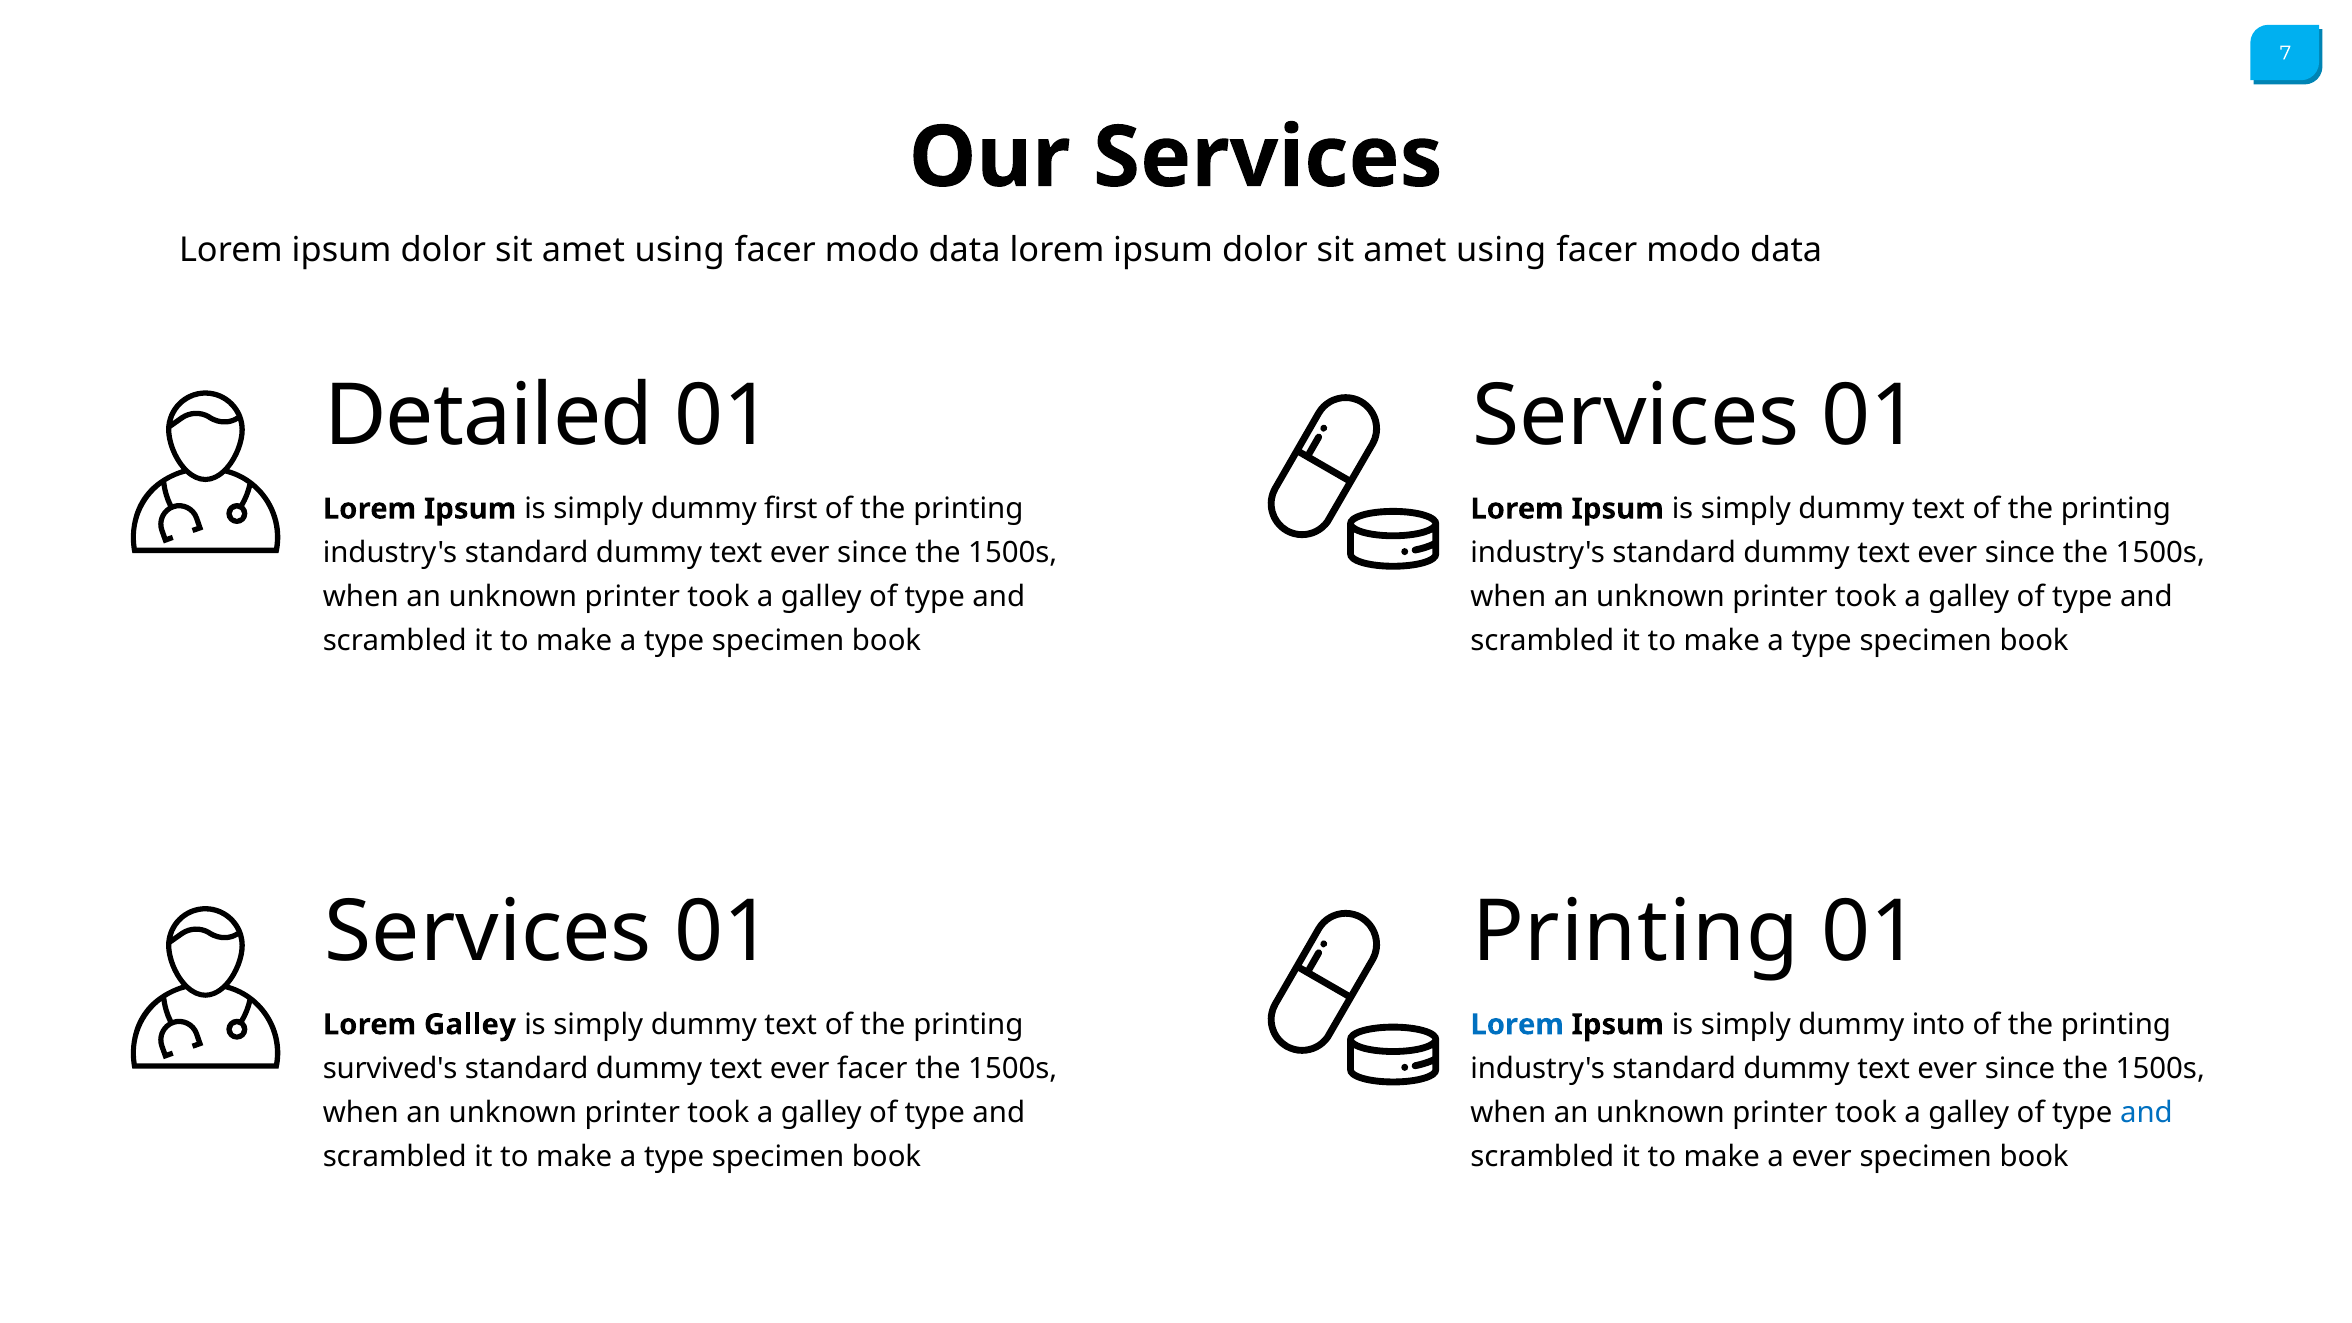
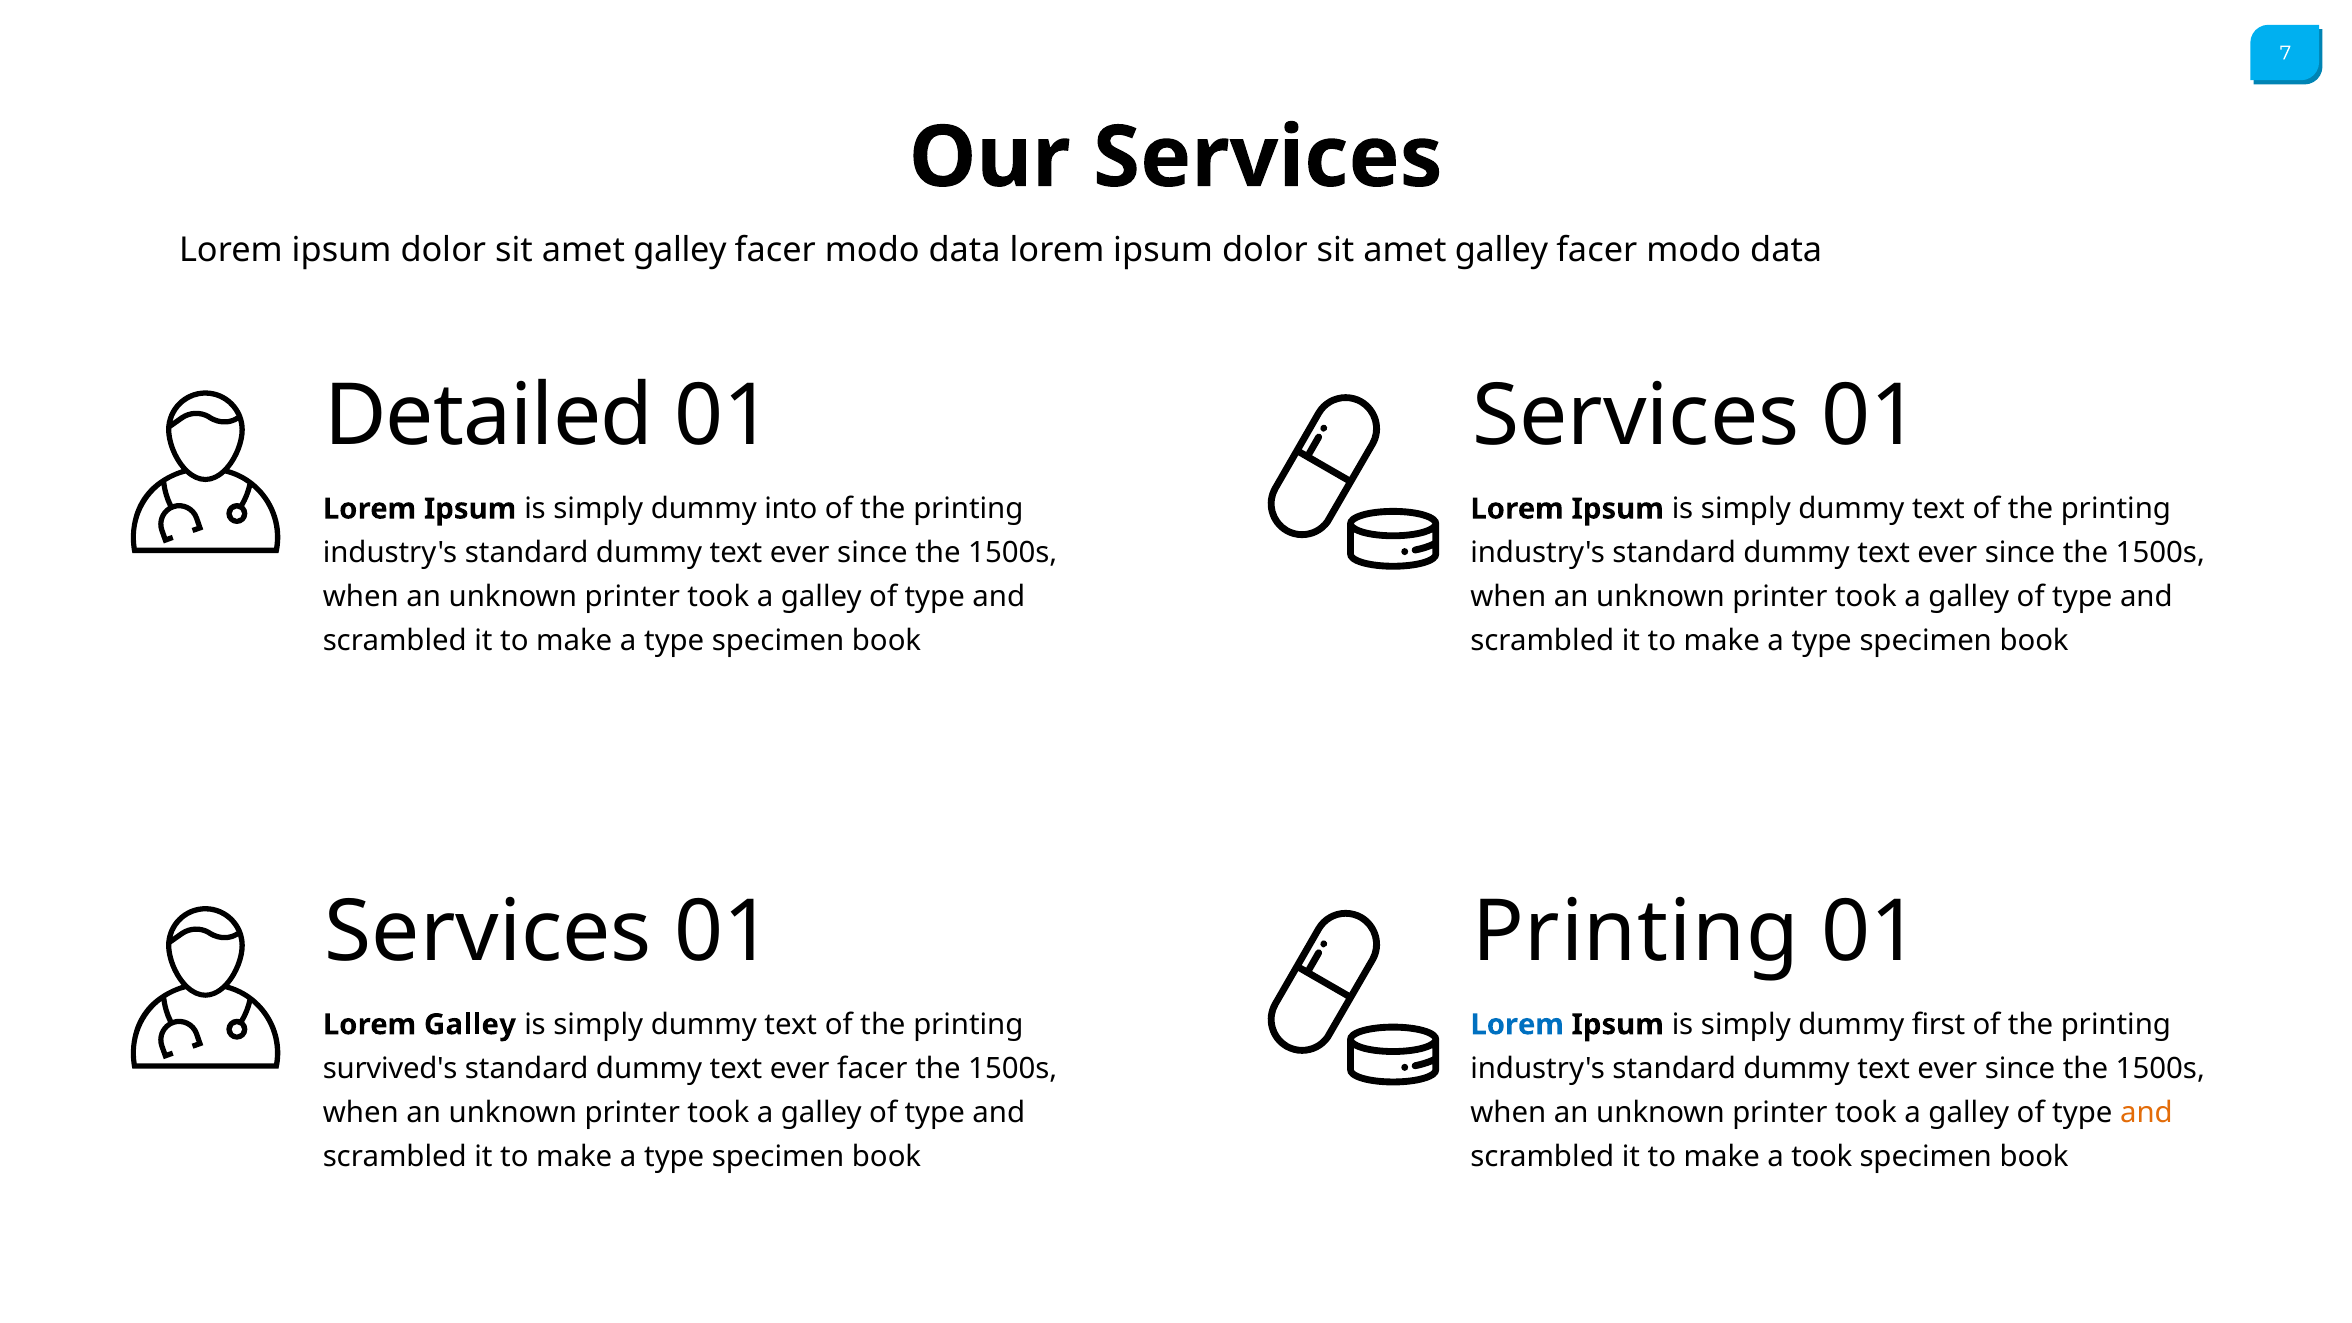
using: using -> galley (680, 251)
using: using -> galley (1502, 251)
first: first -> into (791, 509)
into: into -> first (1938, 1025)
and colour: blue -> orange (2146, 1113)
a ever: ever -> took (1822, 1157)
